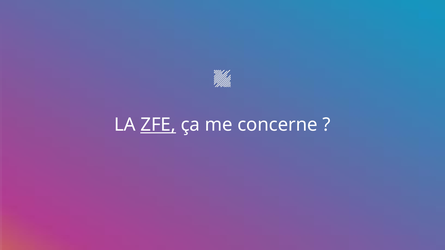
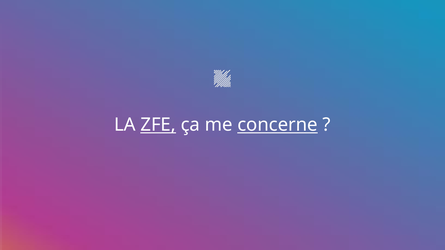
concerne underline: none -> present (278, 125)
